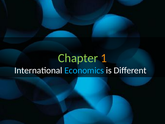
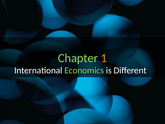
Economics colour: light blue -> light green (84, 70)
